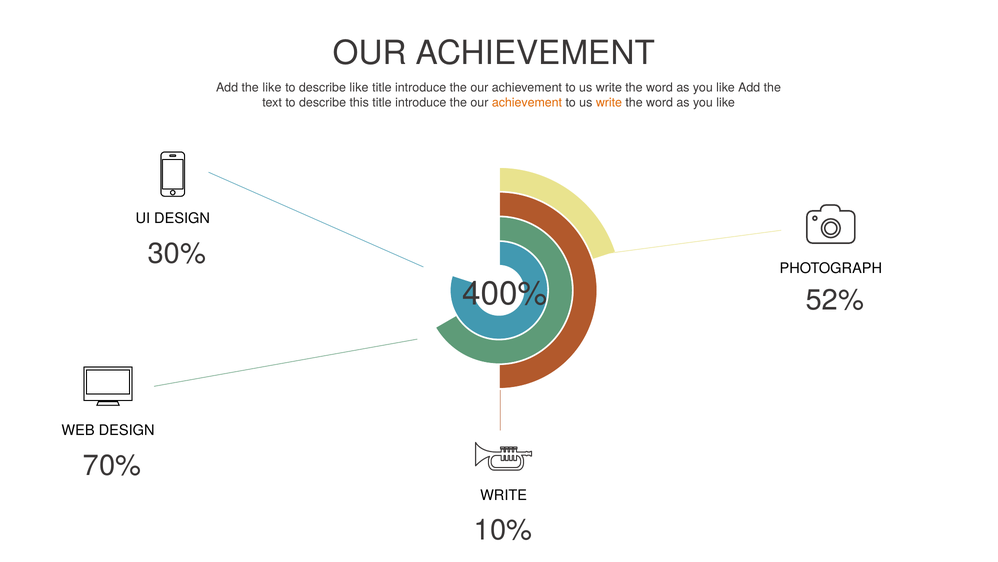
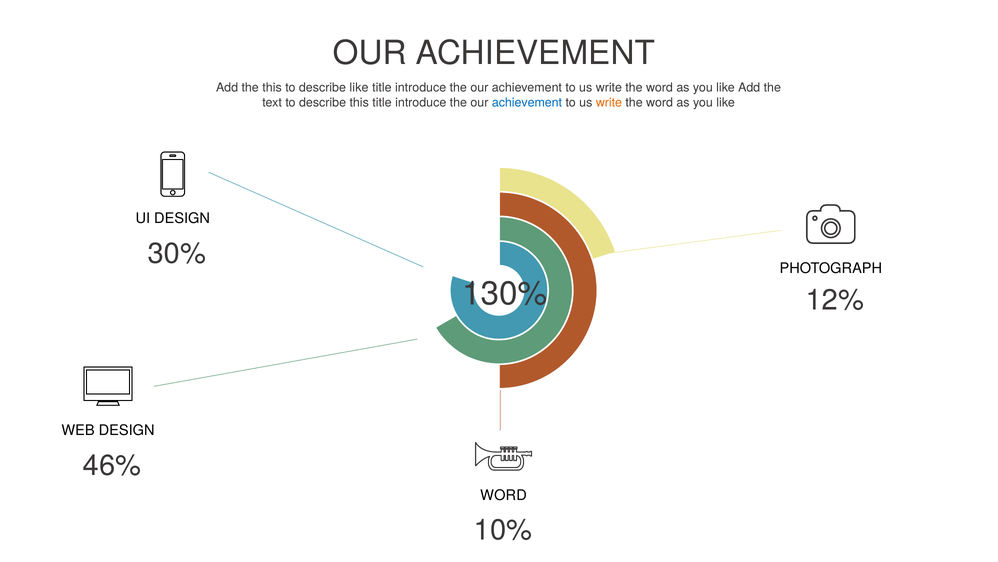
the like: like -> this (272, 87)
achievement colour: orange -> blue (527, 102)
400%: 400% -> 130% (505, 293)
52%: 52% -> 12% (835, 300)
70%: 70% -> 46% (112, 465)
WRITE: WRITE -> WORD (504, 495)
